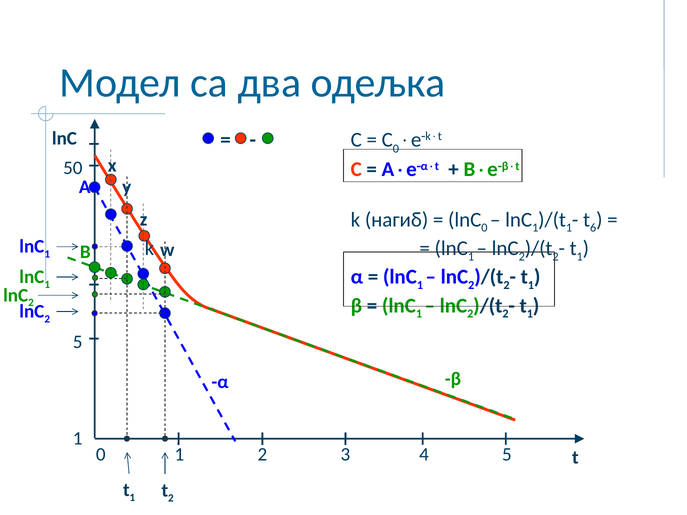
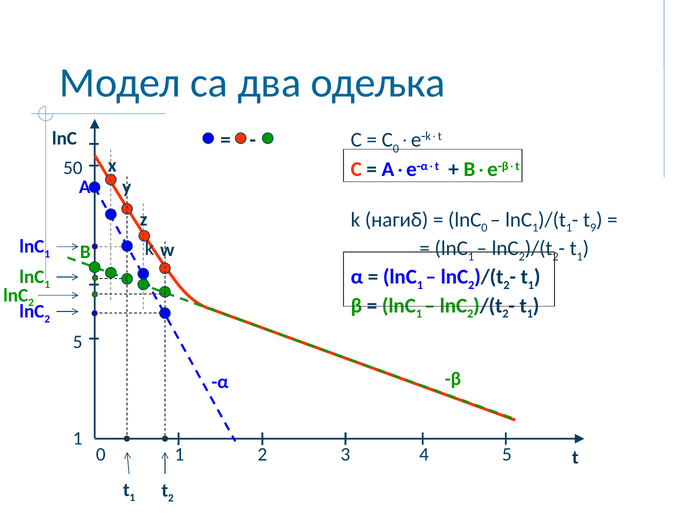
6: 6 -> 9 (593, 228)
